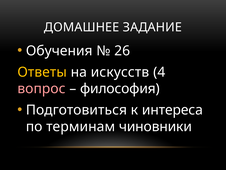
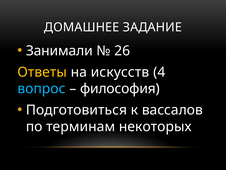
Обучения: Обучения -> Занимали (59, 51)
вопрос colour: pink -> light blue (41, 88)
интереса: интереса -> вассалов (172, 110)
чиновники: чиновники -> некоторых (155, 126)
